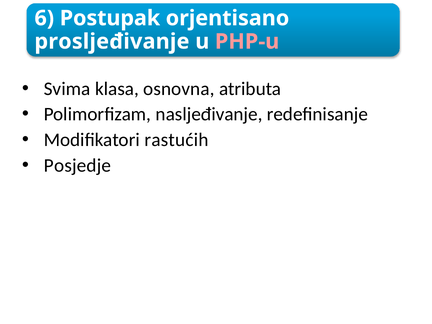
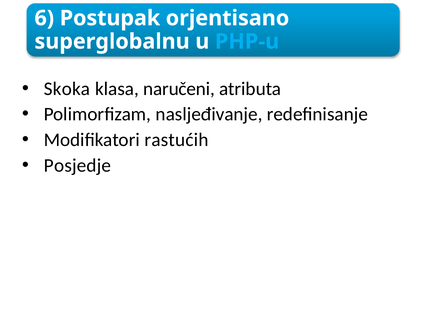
prosljeđivanje: prosljeđivanje -> superglobalnu (112, 41)
PHP-u colour: pink -> light blue (247, 41)
Svima: Svima -> Skoka (67, 89)
osnovna: osnovna -> naručeni (179, 89)
